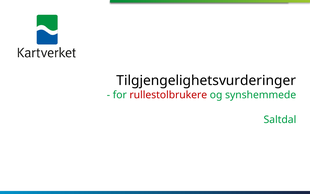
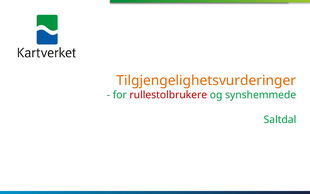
Tilgjengelighetsvurderinger colour: black -> orange (206, 81)
